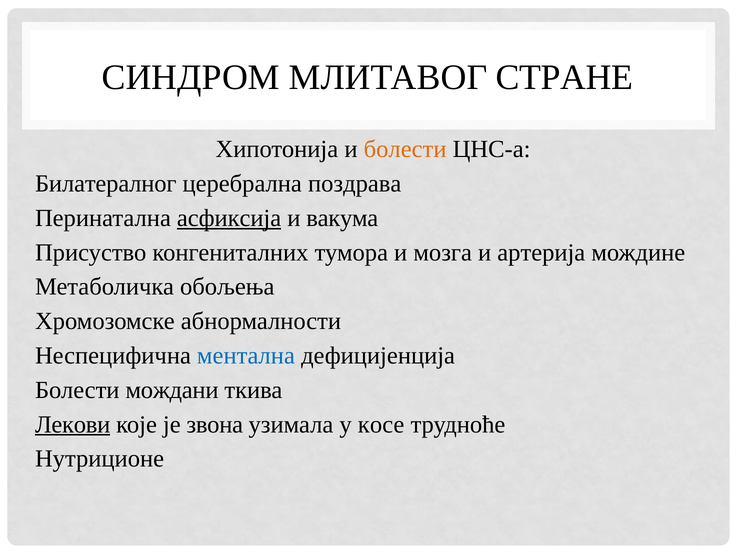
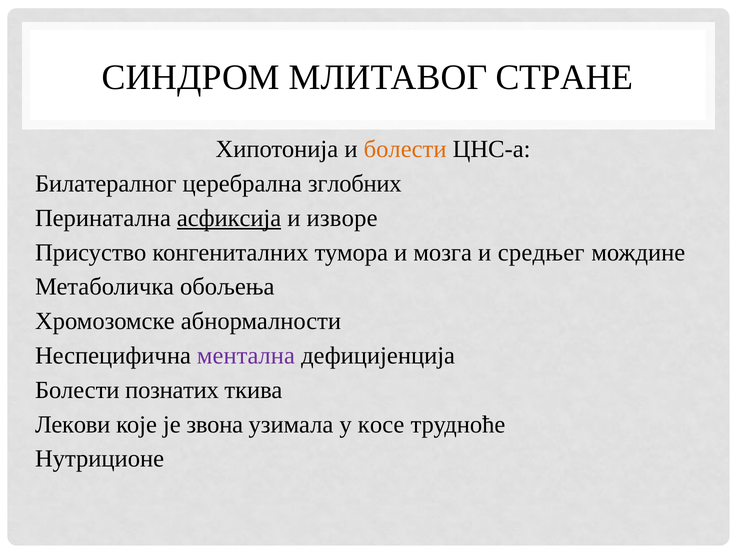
поздрава: поздрава -> зглобних (355, 184)
вакума: вакума -> изворе (342, 218)
артерија: артерија -> средњег (541, 252)
ментална colour: blue -> purple (246, 355)
мождани: мождани -> познатих (172, 390)
Лекови underline: present -> none (73, 424)
